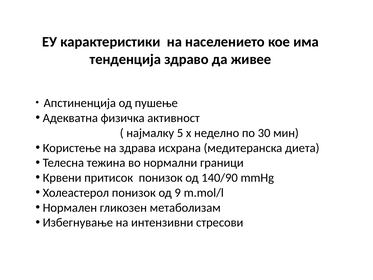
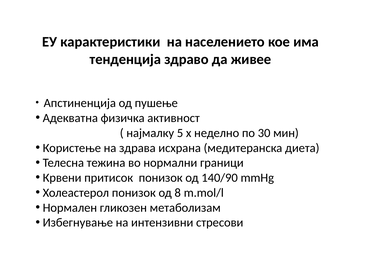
9: 9 -> 8 (178, 193)
